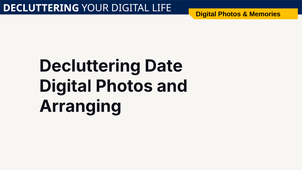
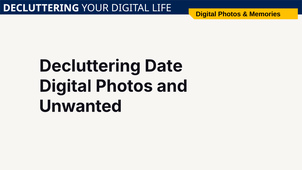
Arranging: Arranging -> Unwanted (80, 106)
